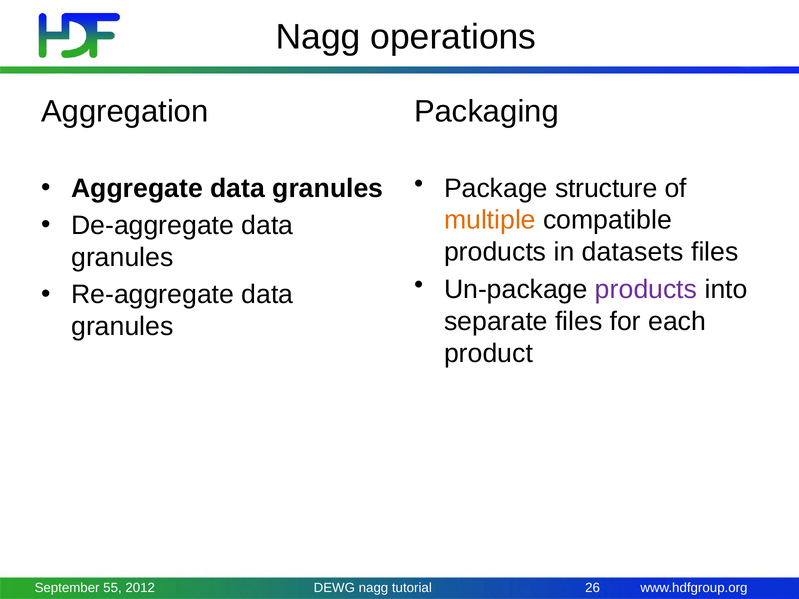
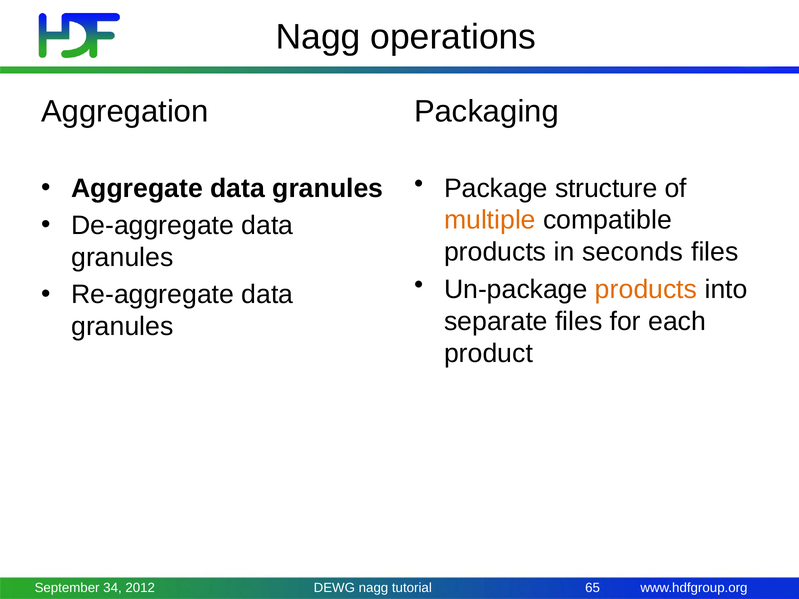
datasets: datasets -> seconds (633, 252)
products colour: purple -> orange (646, 290)
55: 55 -> 34 (112, 588)
26: 26 -> 65 (593, 588)
